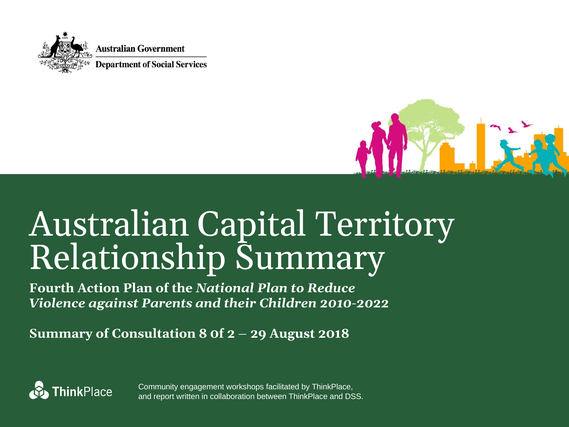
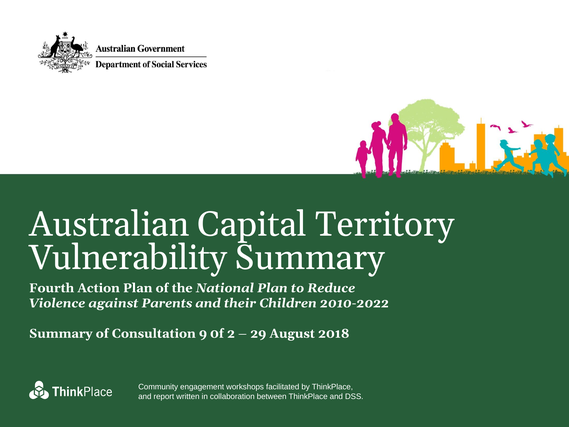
Relationship: Relationship -> Vulnerability (128, 257)
8: 8 -> 9 (203, 333)
